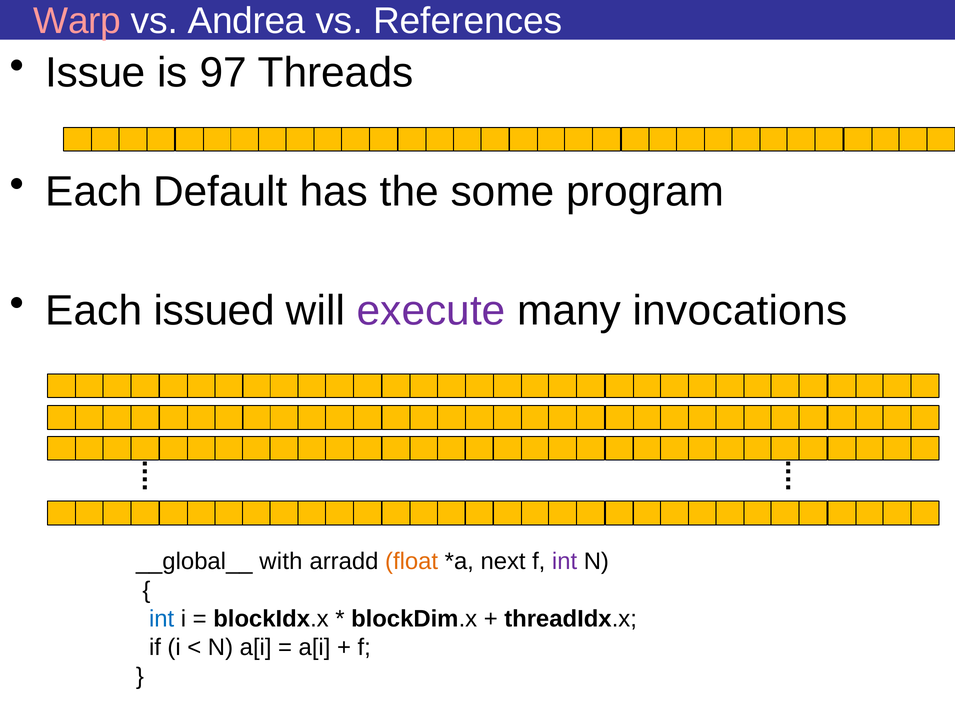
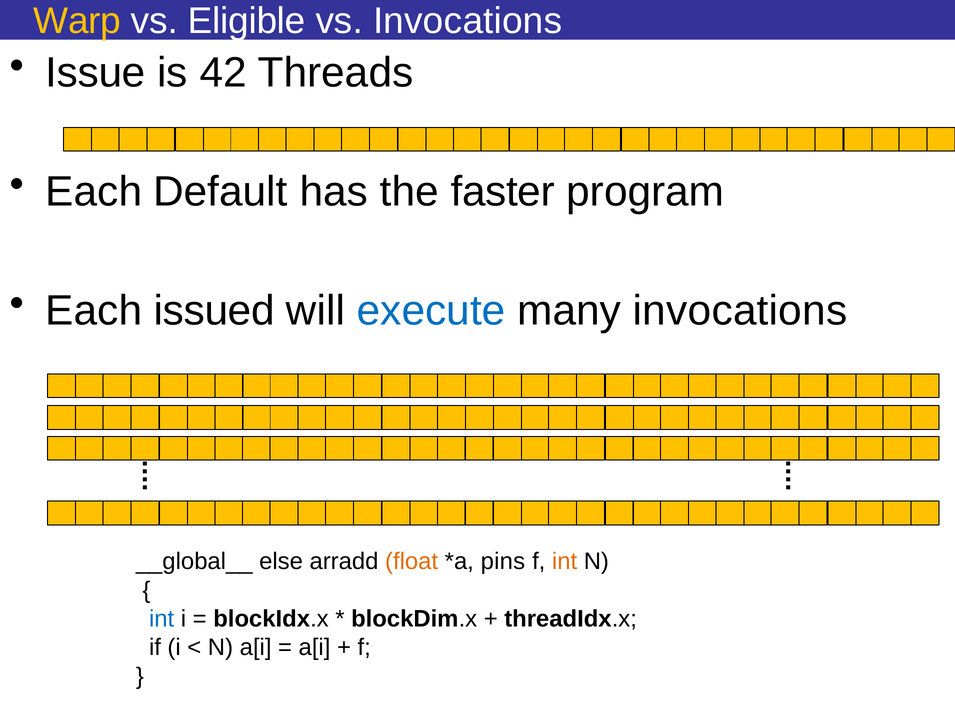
Warp colour: pink -> yellow (77, 21)
Andrea: Andrea -> Eligible (247, 21)
vs References: References -> Invocations (468, 21)
97: 97 -> 42 (223, 73)
some: some -> faster (503, 192)
execute colour: purple -> blue (431, 311)
with: with -> else (281, 562)
next: next -> pins (503, 562)
int colour: purple -> orange (565, 562)
